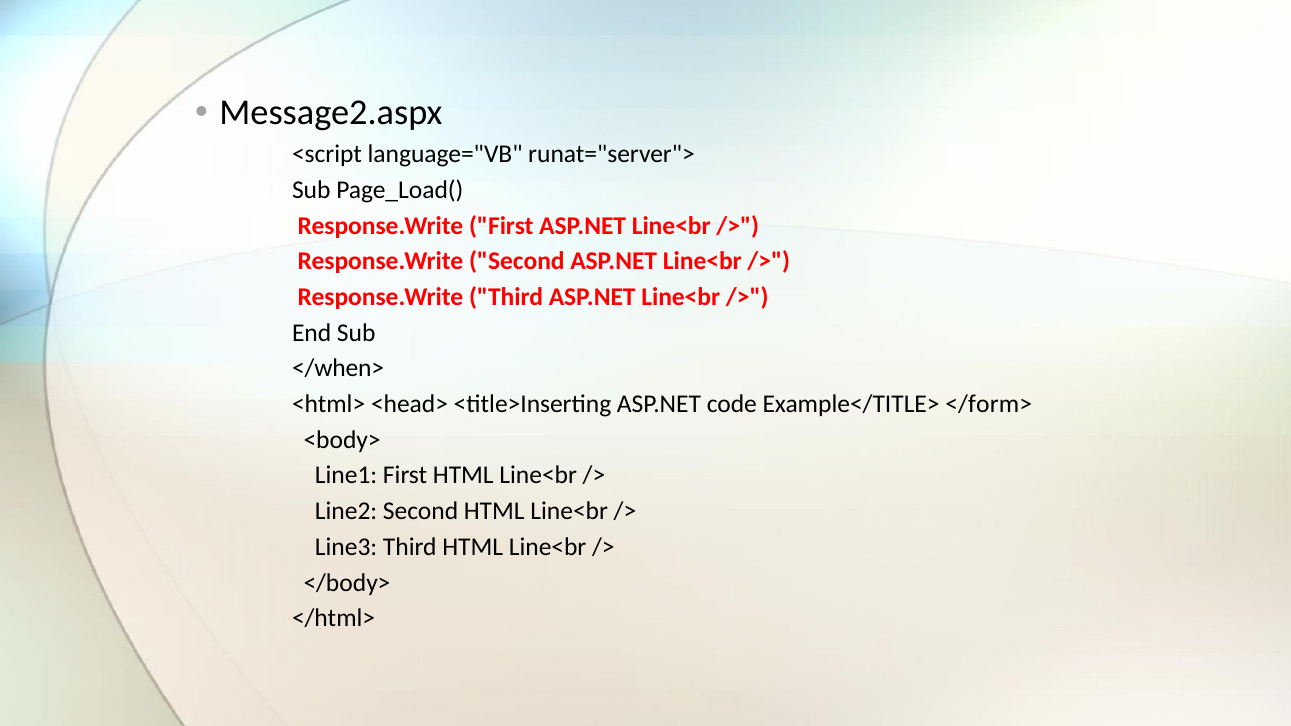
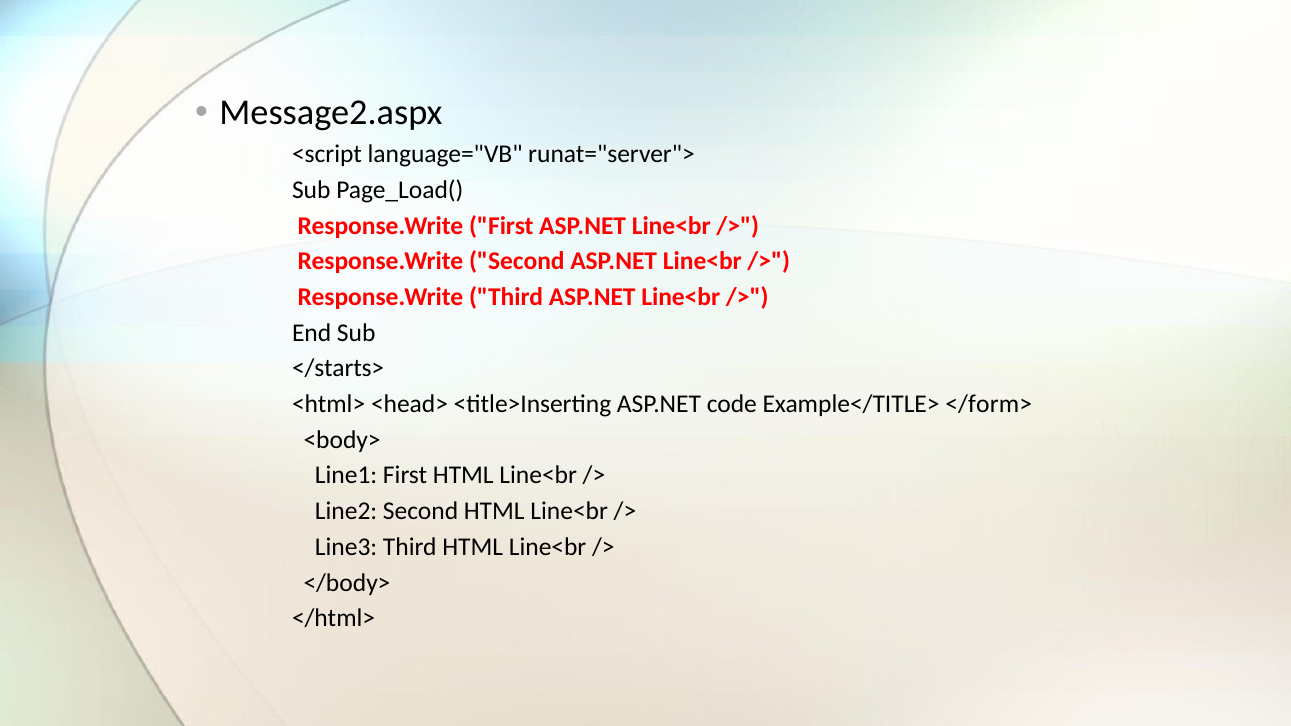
</when>: </when> -> </starts> (338, 369)
